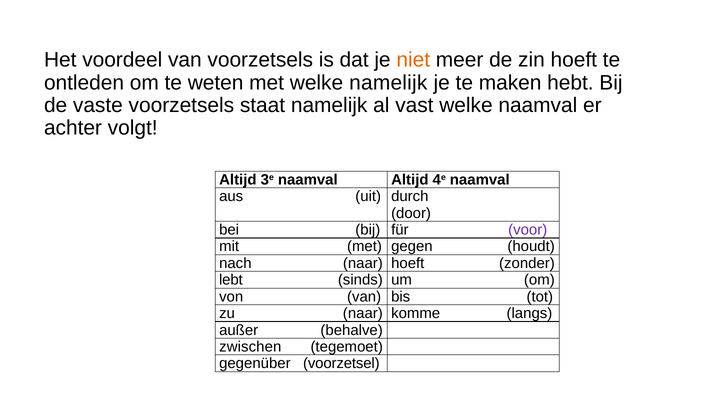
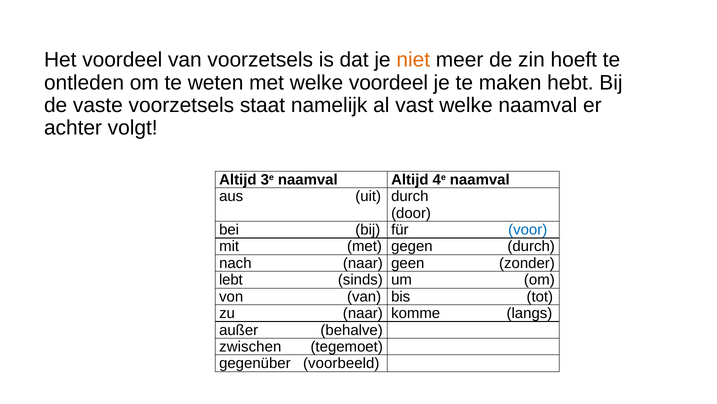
welke namelijk: namelijk -> voordeel (388, 83)
voor colour: purple -> blue (528, 229)
gegen houdt: houdt -> durch (531, 246)
naar hoeft: hoeft -> geen (408, 263)
voorzetsel: voorzetsel -> voorbeeld (341, 363)
